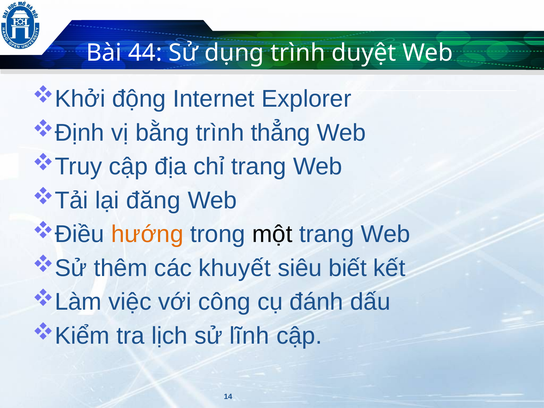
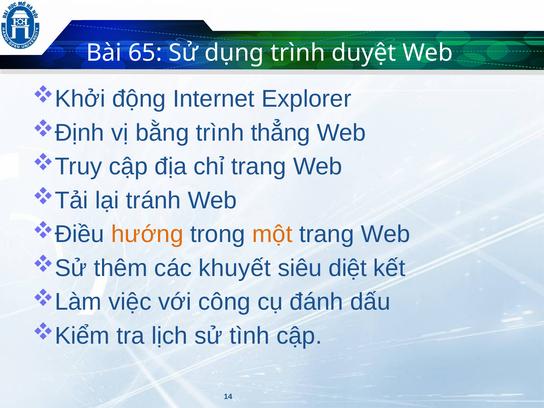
44: 44 -> 65 (145, 53)
đăng: đăng -> tránh (153, 200)
một colour: black -> orange (272, 234)
biết: biết -> diệt (348, 268)
lĩnh: lĩnh -> tình (250, 336)
